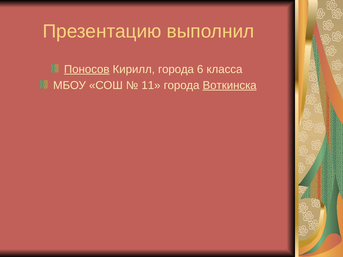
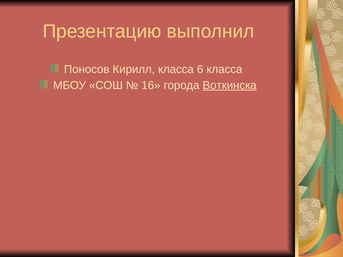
Поносов underline: present -> none (87, 69)
Кирилл города: города -> класса (176, 69)
11: 11 -> 16 (151, 85)
